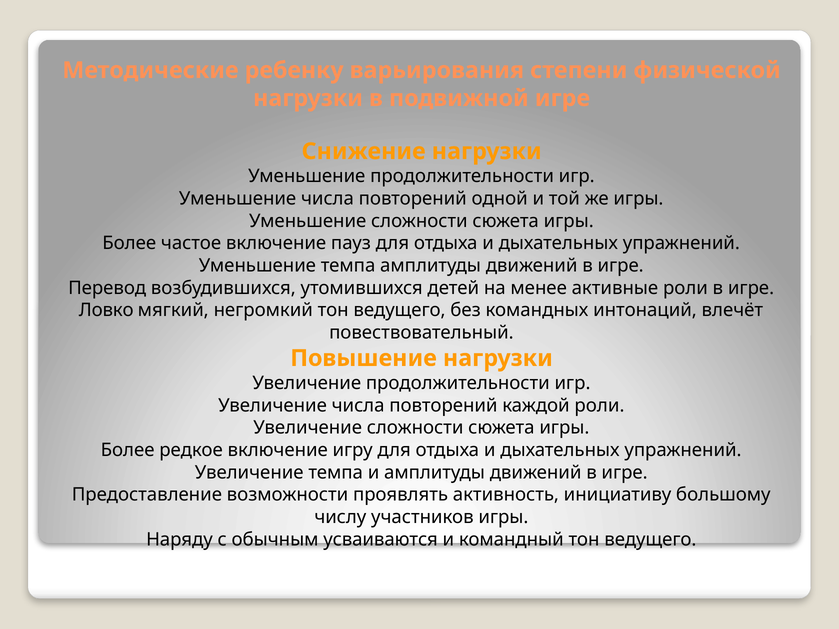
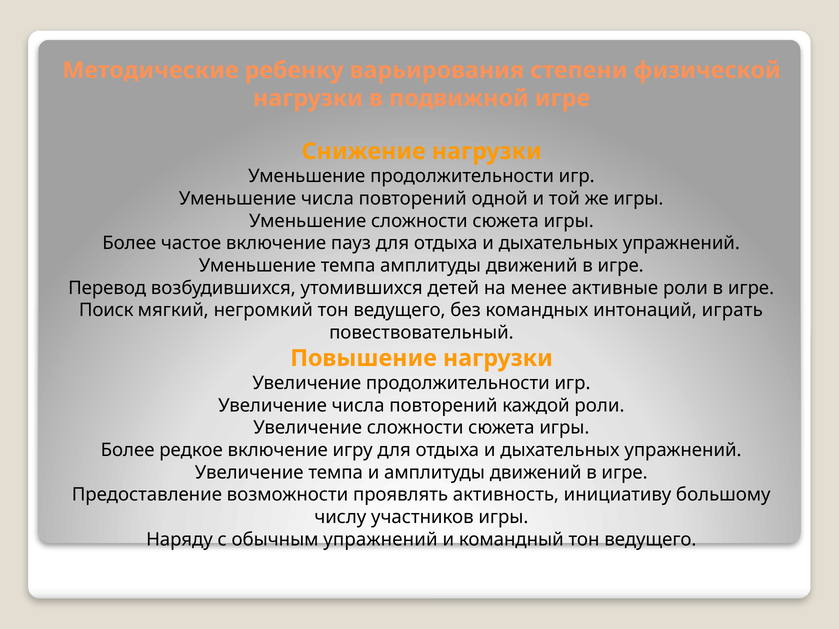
Ловко: Ловко -> Поиск (106, 310)
влечёт: влечёт -> играть (732, 310)
обычным усваиваются: усваиваются -> упражнений (380, 540)
